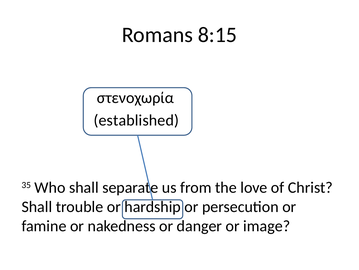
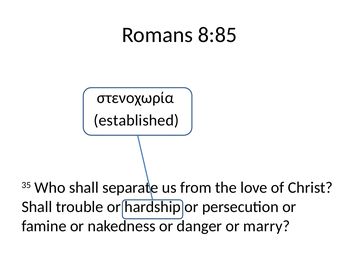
8:15: 8:15 -> 8:85 (217, 35)
image: image -> marry (267, 225)
